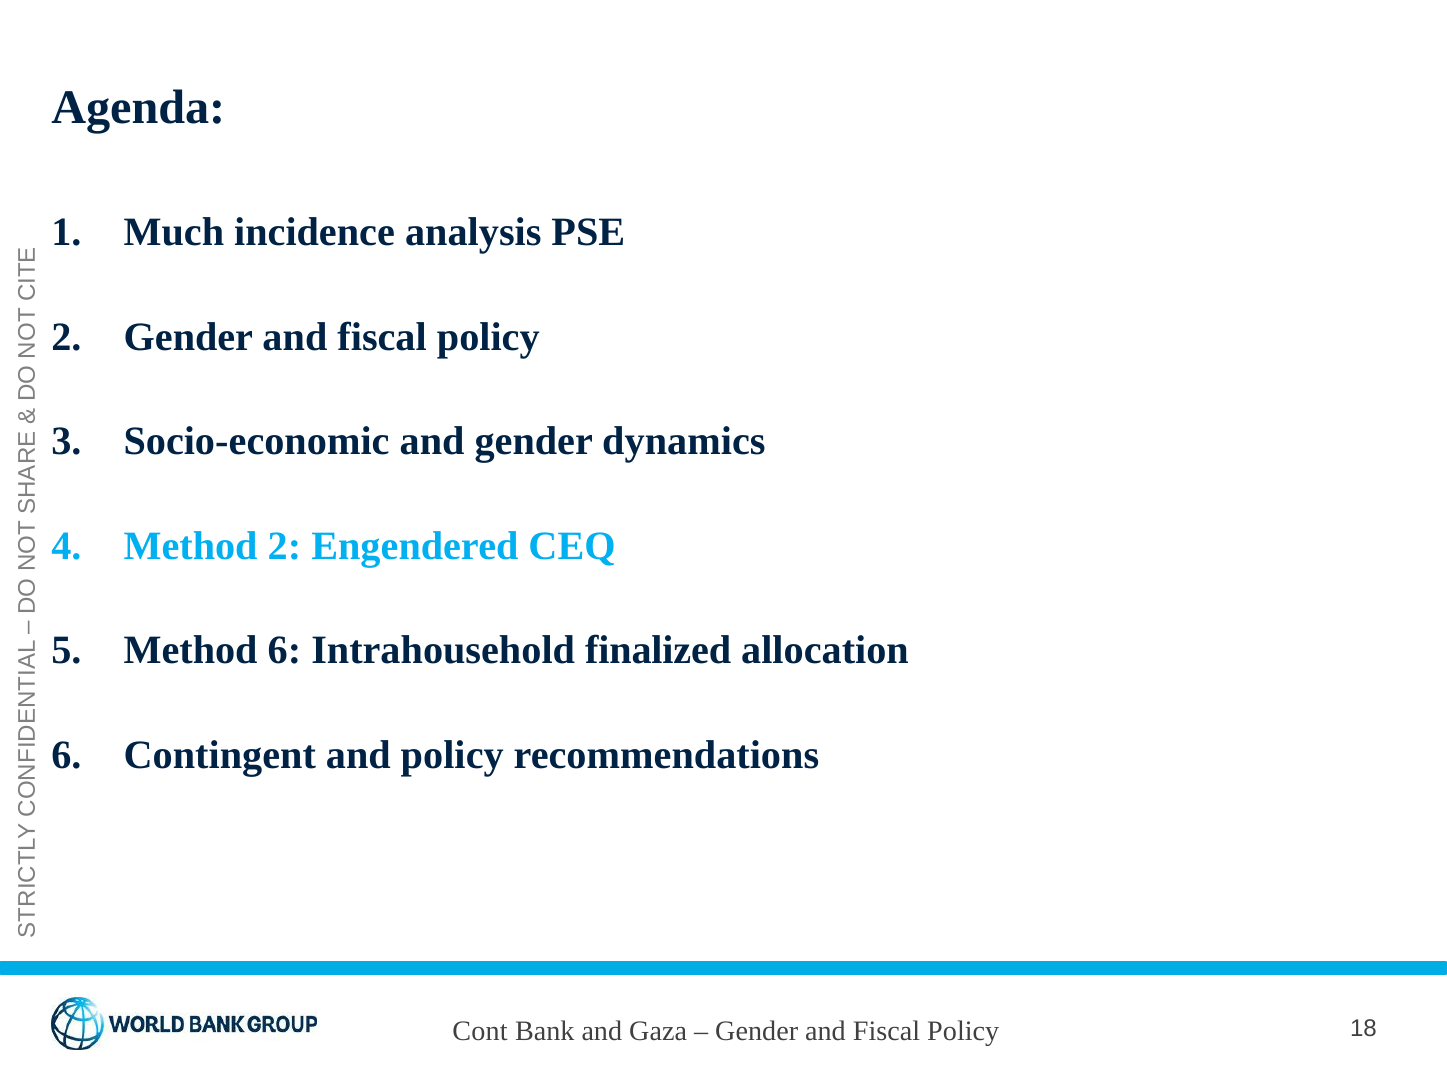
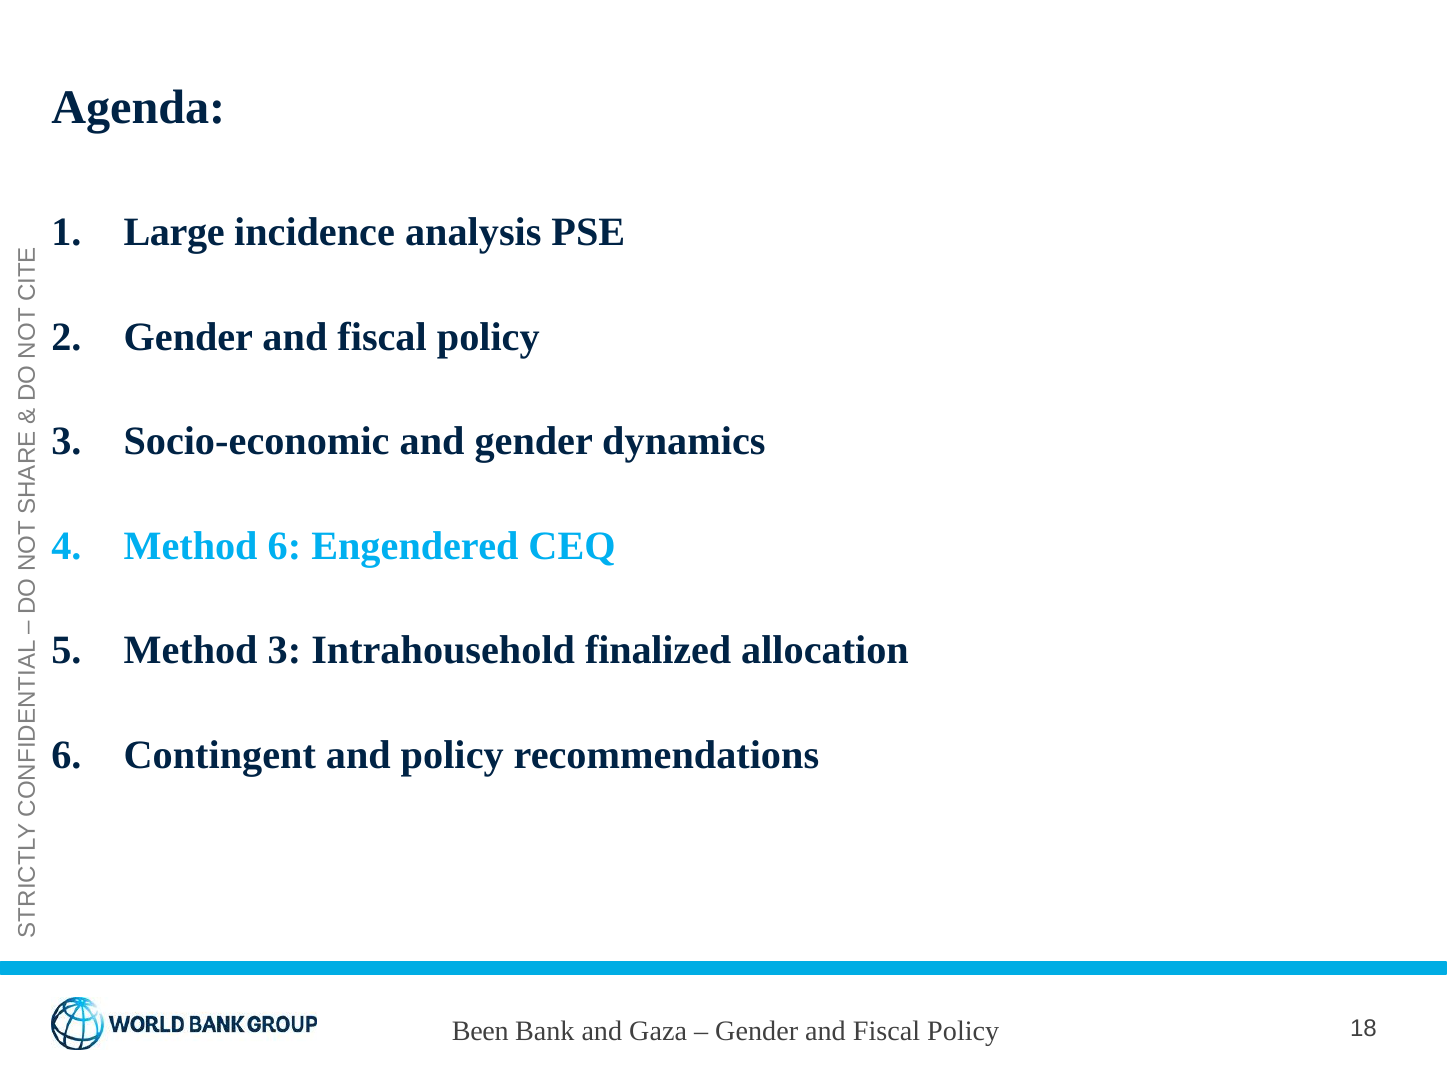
Much: Much -> Large (174, 232)
Method 2: 2 -> 6 (284, 546)
Method 6: 6 -> 3 (284, 651)
Cont: Cont -> Been (480, 1031)
